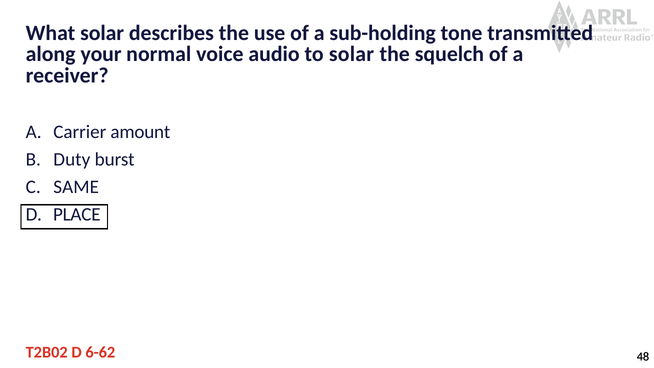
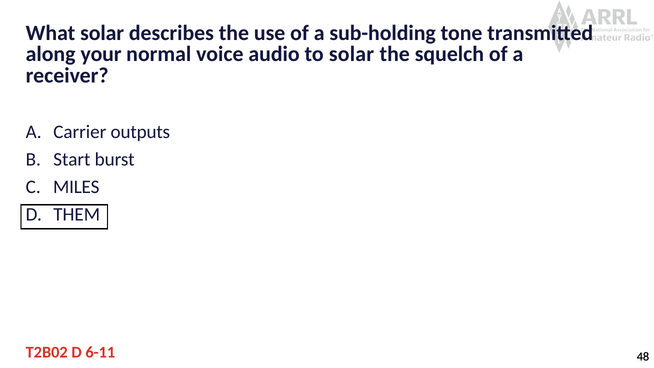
amount: amount -> outputs (140, 132)
Duty: Duty -> Start (72, 160)
SAME: SAME -> MILES (76, 187)
PLACE: PLACE -> THEM (77, 214)
6-62: 6-62 -> 6-11 (100, 352)
